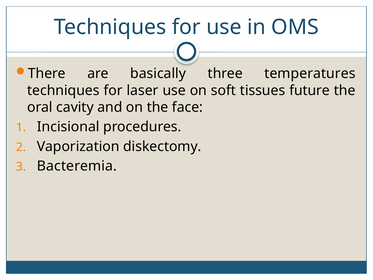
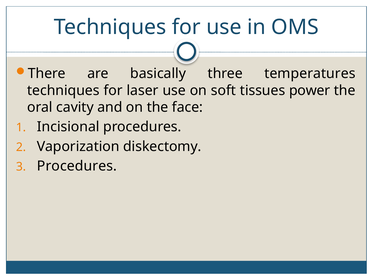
future: future -> power (310, 90)
Bacteremia: Bacteremia -> Procedures (77, 166)
